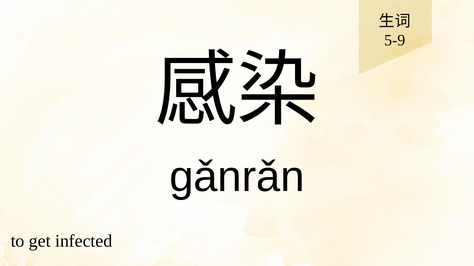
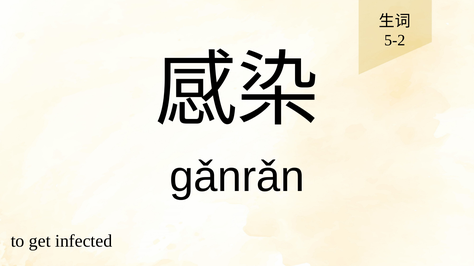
5-9: 5-9 -> 5-2 (395, 40)
